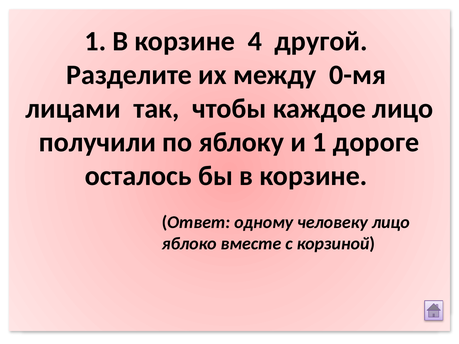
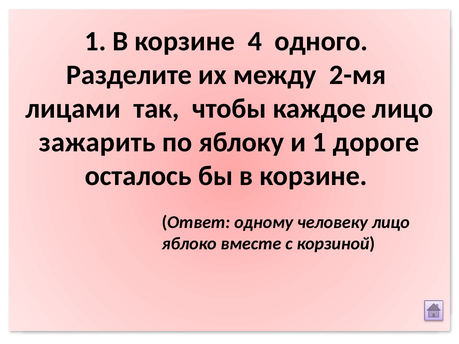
другой: другой -> одного (321, 41)
0-мя: 0-мя -> 2-мя (358, 75)
получили: получили -> зажарить (97, 142)
